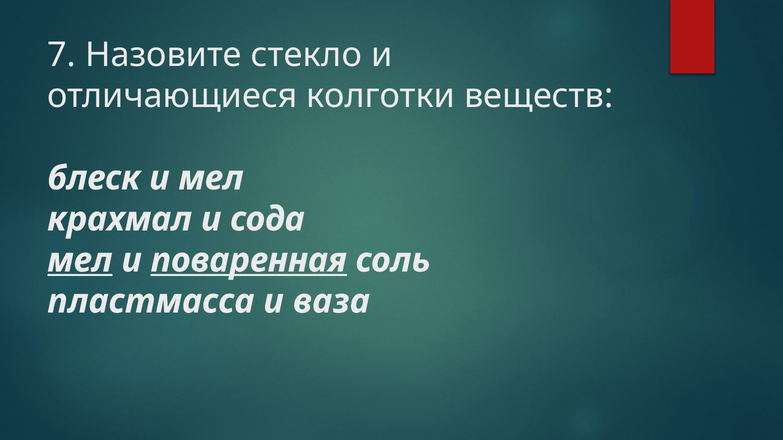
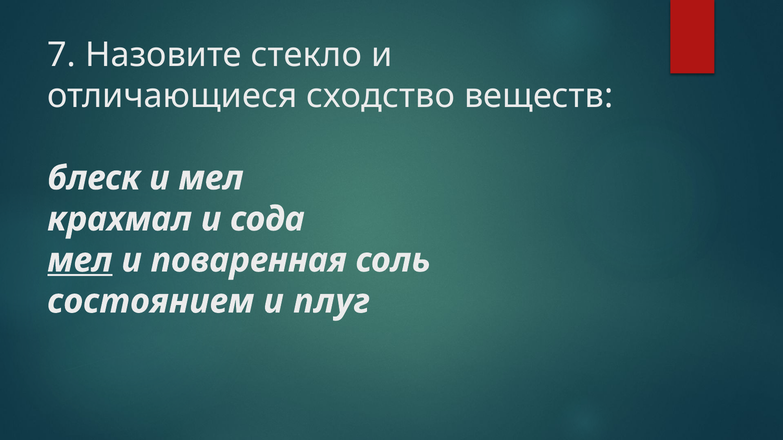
колготки: колготки -> сходство (381, 96)
поваренная underline: present -> none (249, 261)
пластмасса: пластмасса -> состоянием (151, 302)
ваза: ваза -> плуг (331, 302)
